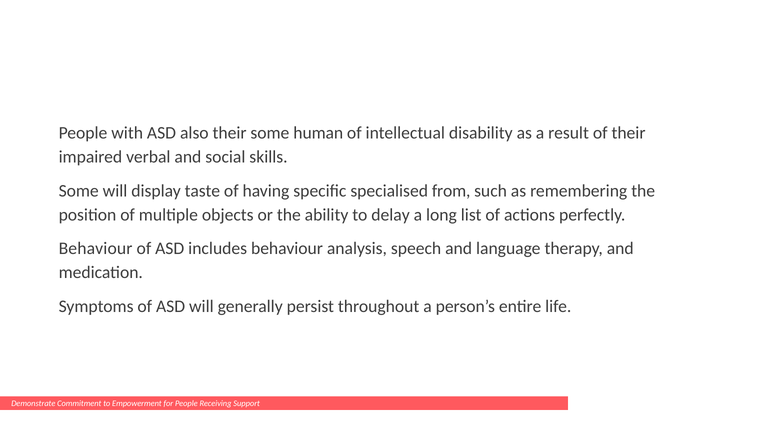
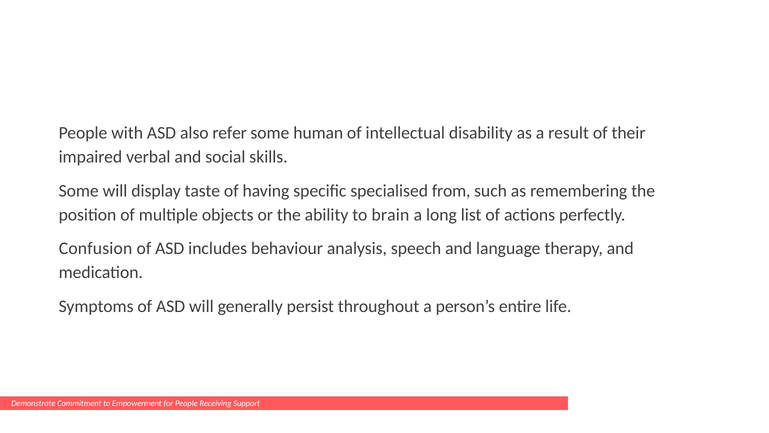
also their: their -> refer (230, 133)
delay: delay -> brain (390, 215)
Behaviour: Behaviour -> Confusion (96, 248)
